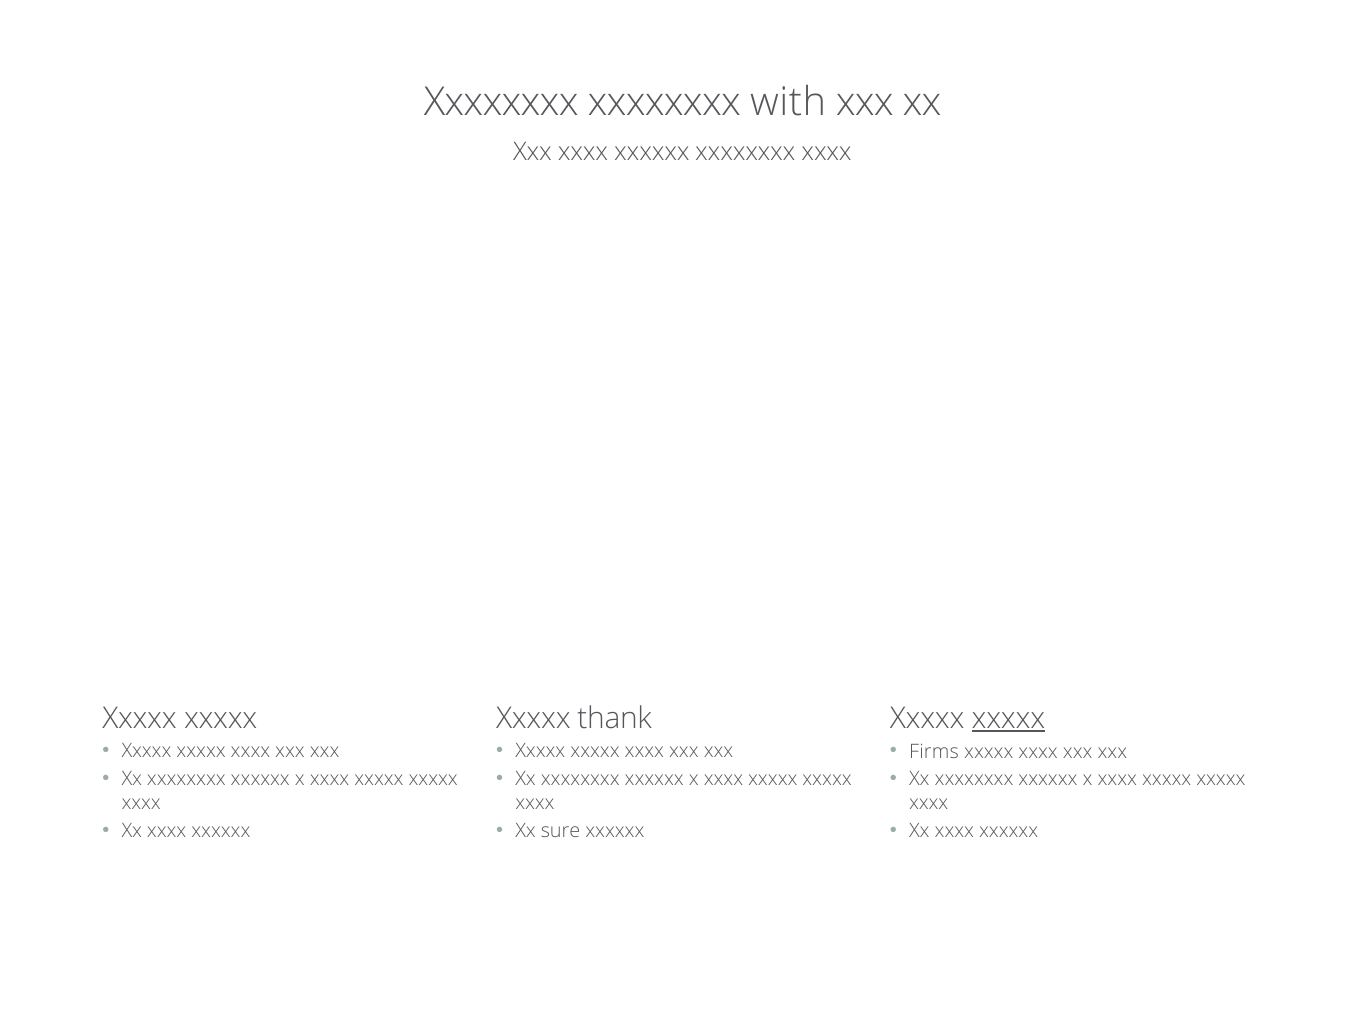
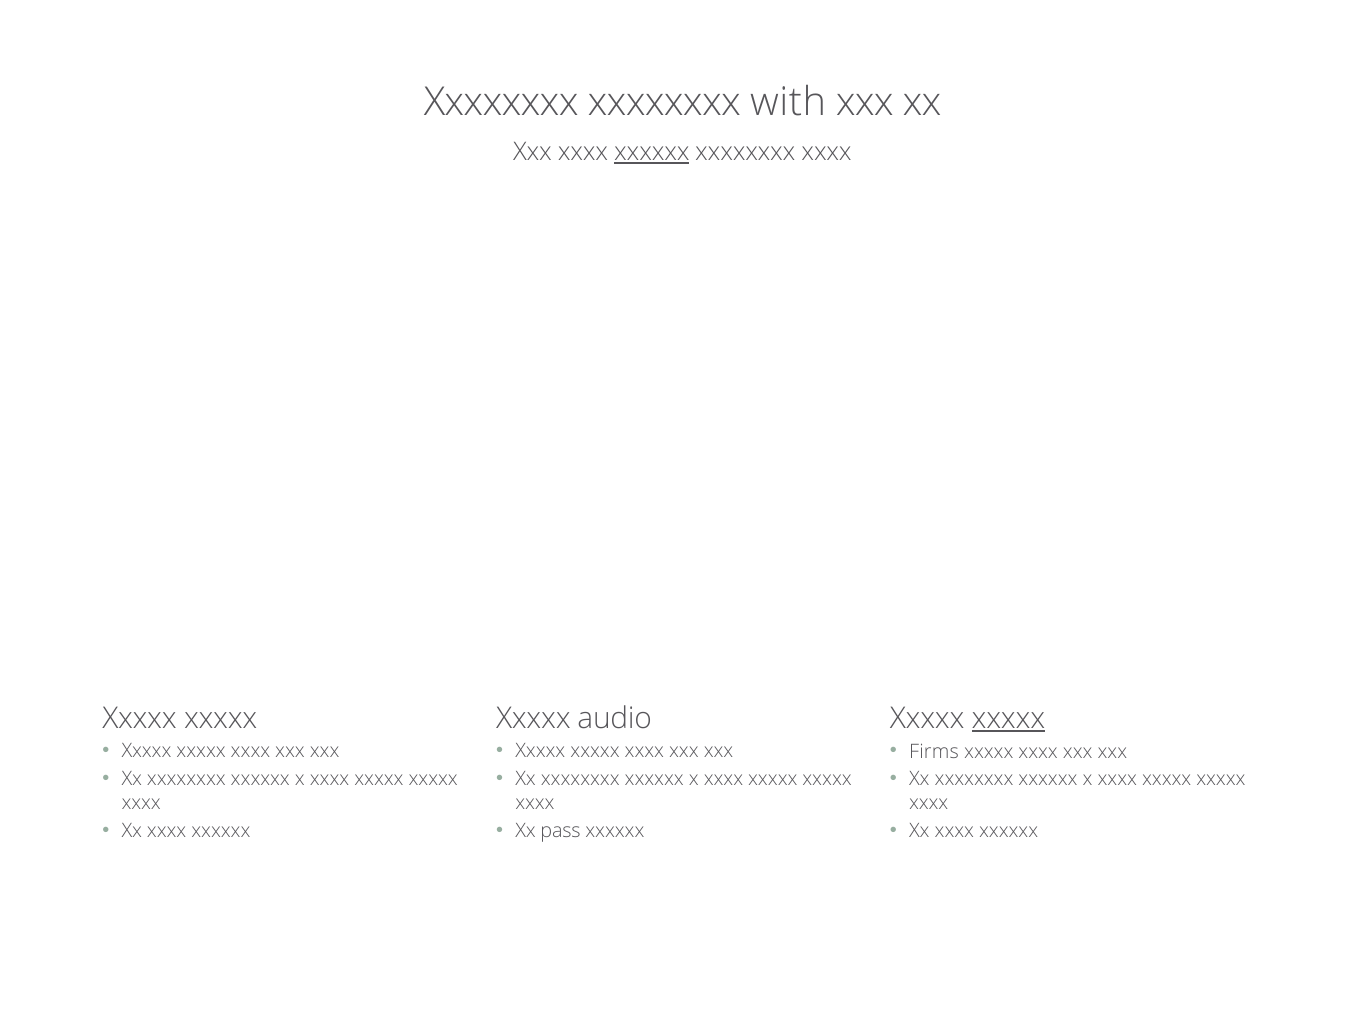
xxxxxx underline: none -> present (652, 152)
thank: thank -> audio (615, 718)
sure: sure -> pass (561, 830)
